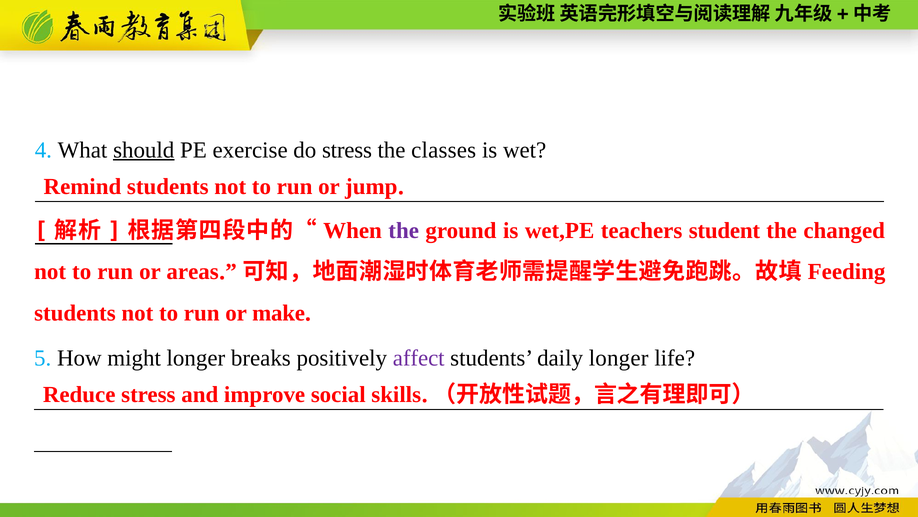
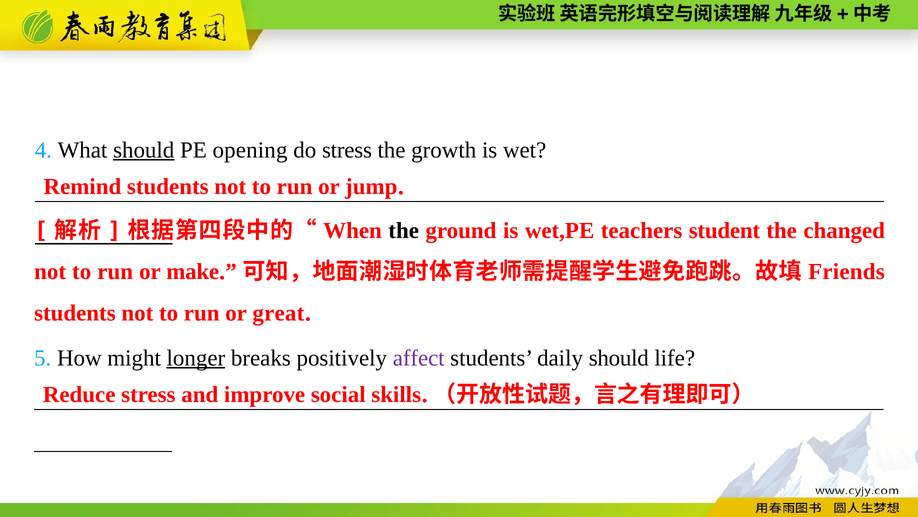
exercise: exercise -> opening (250, 150)
classes: classes -> growth (444, 150)
the colour: purple -> black (404, 230)
areas: areas -> make (193, 272)
Feeding: Feeding -> Friends (846, 272)
make: make -> great (278, 313)
longer underline: none -> present (196, 358)
daily longer: longer -> should (619, 358)
